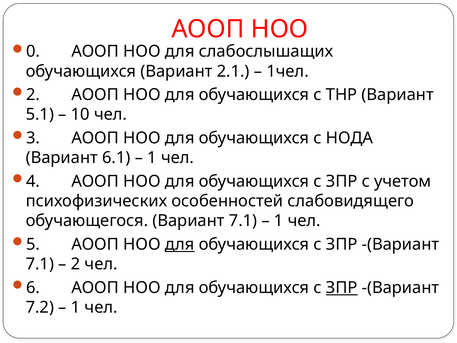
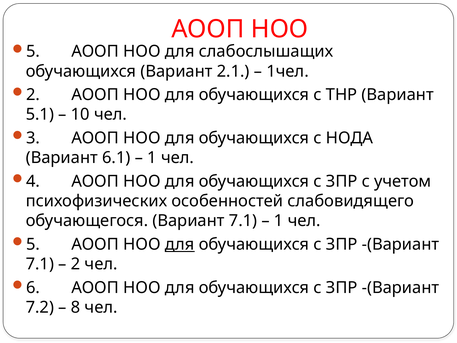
0: 0 -> 5 (33, 51)
ЗПР underline: present -> none (342, 287)
1: 1 -> 8 (76, 307)
